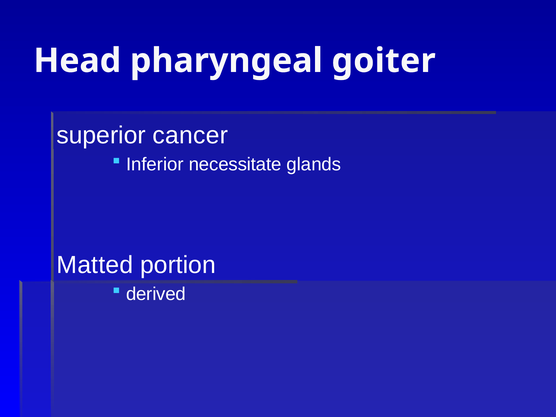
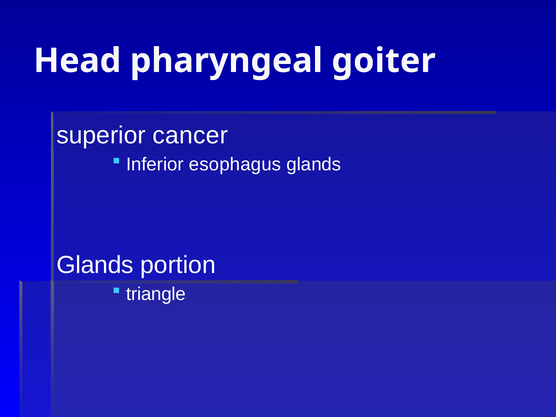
necessitate: necessitate -> esophagus (235, 164)
Matted: Matted -> Glands (95, 265)
derived: derived -> triangle (156, 294)
